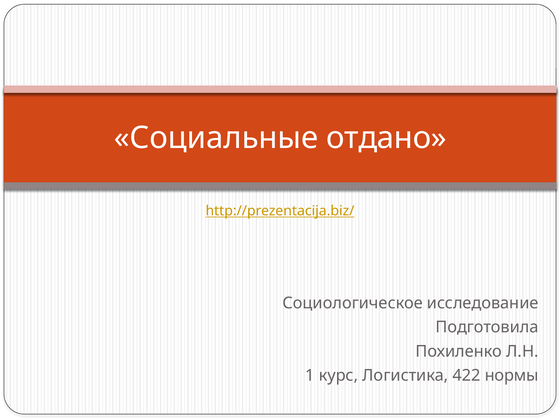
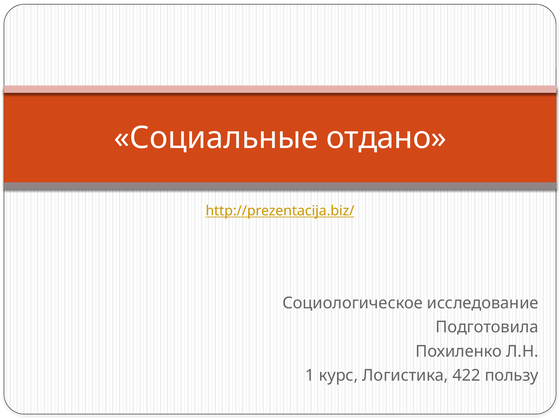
нормы: нормы -> пользу (512, 375)
